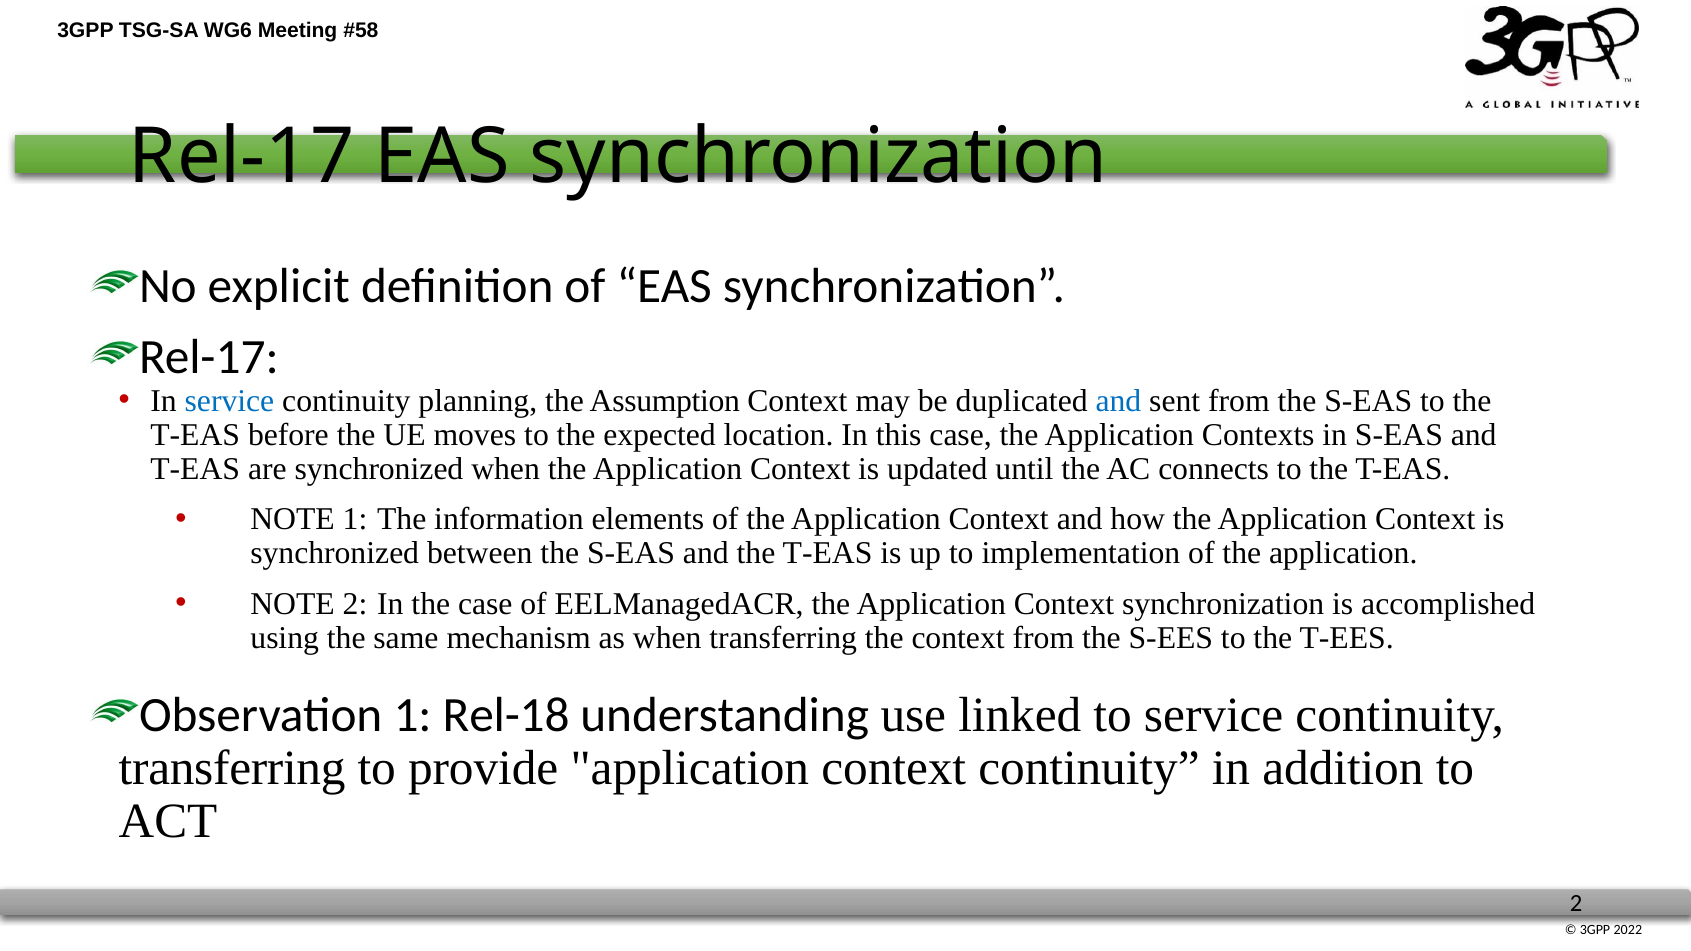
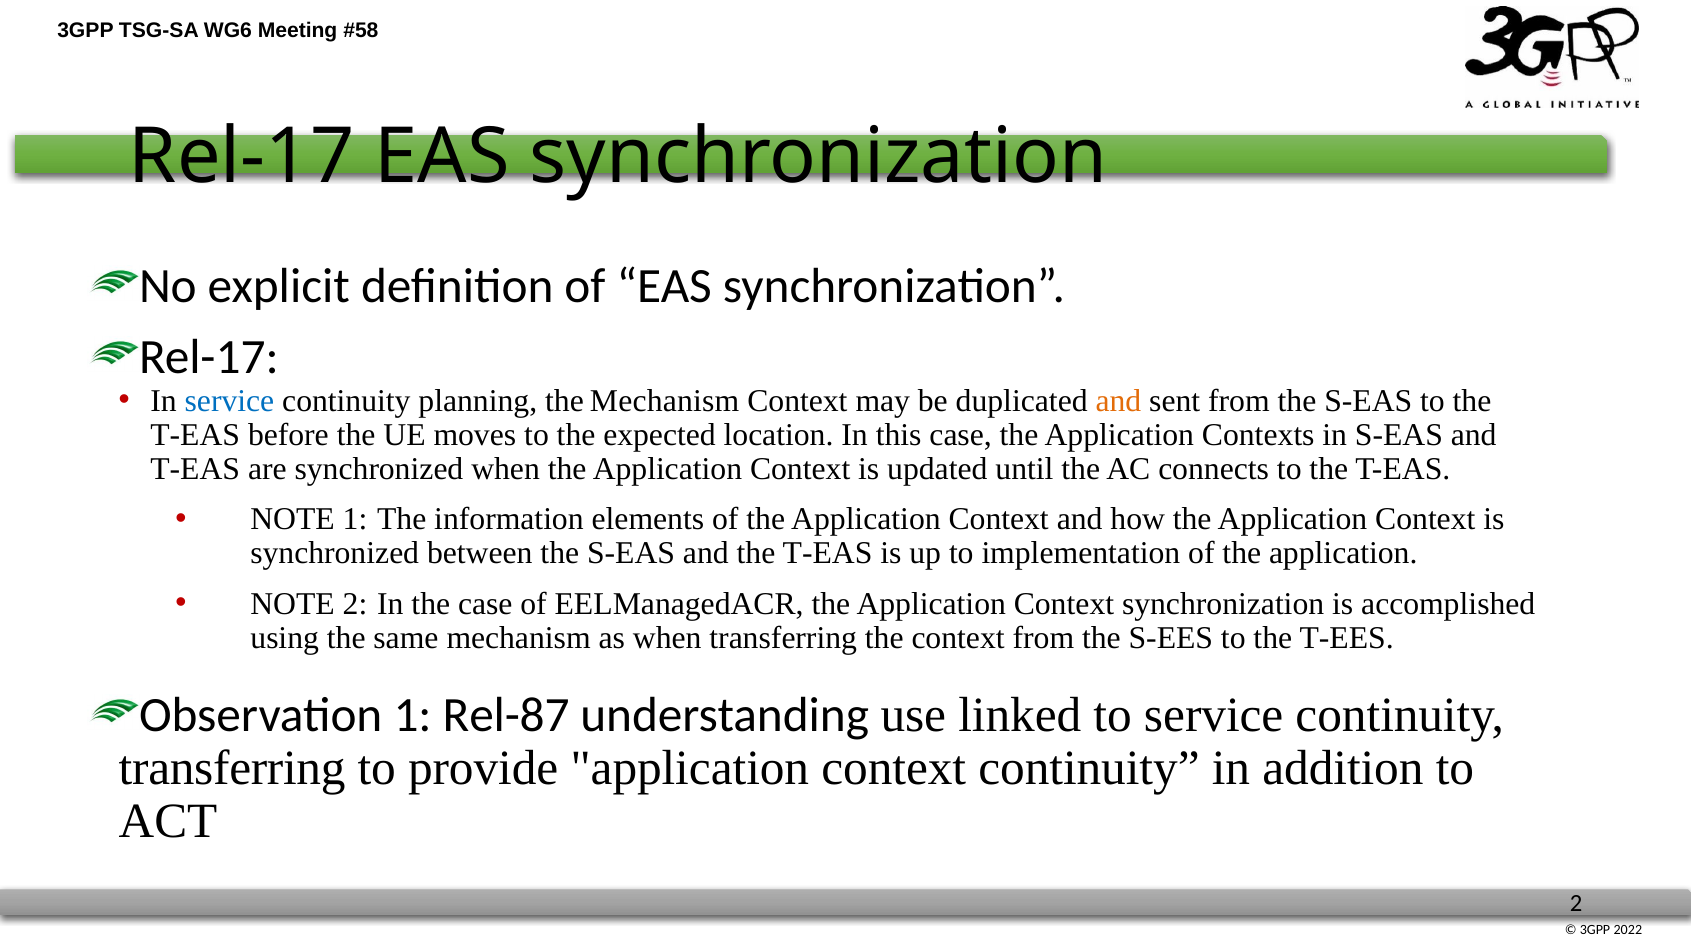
the Assumption: Assumption -> Mechanism (665, 401)
and colour: blue -> orange (1118, 401)
Rel-18: Rel-18 -> Rel-87 (506, 715)
